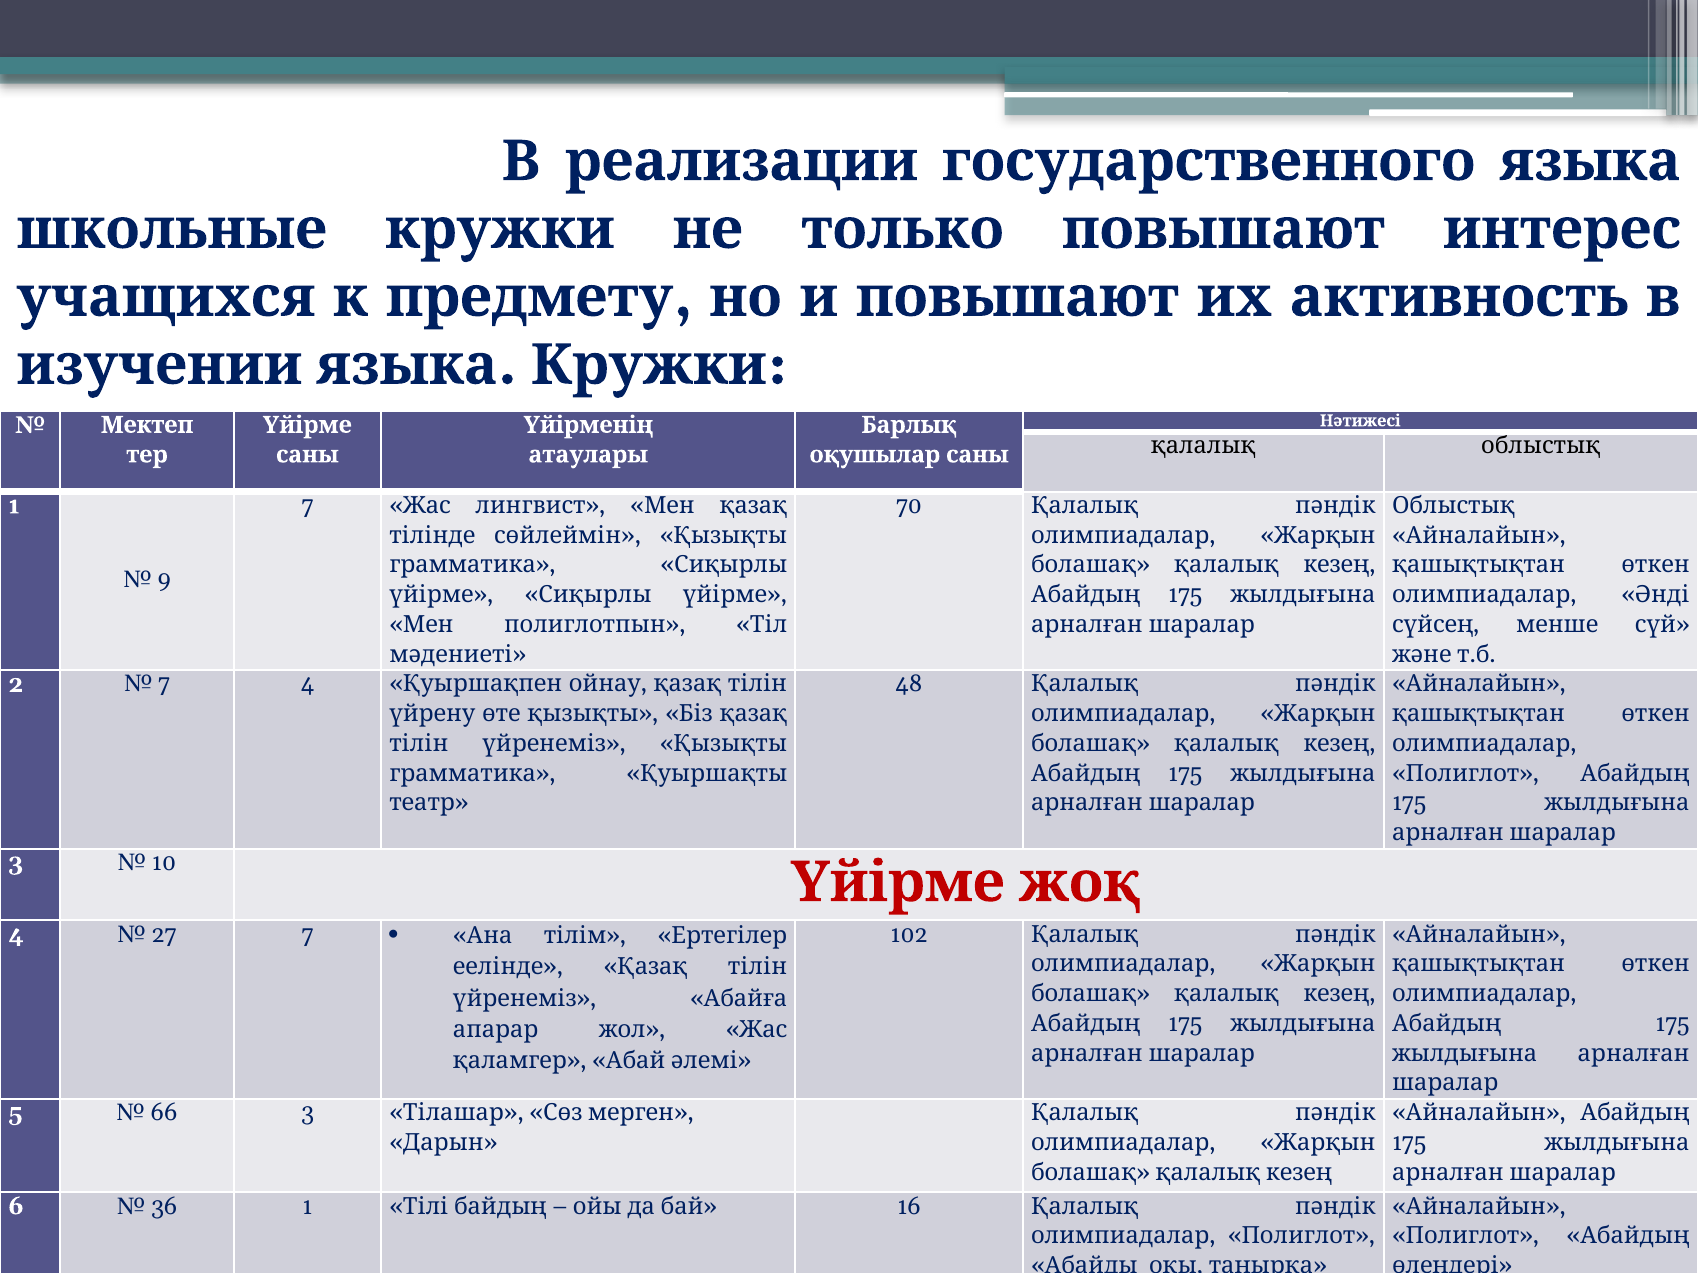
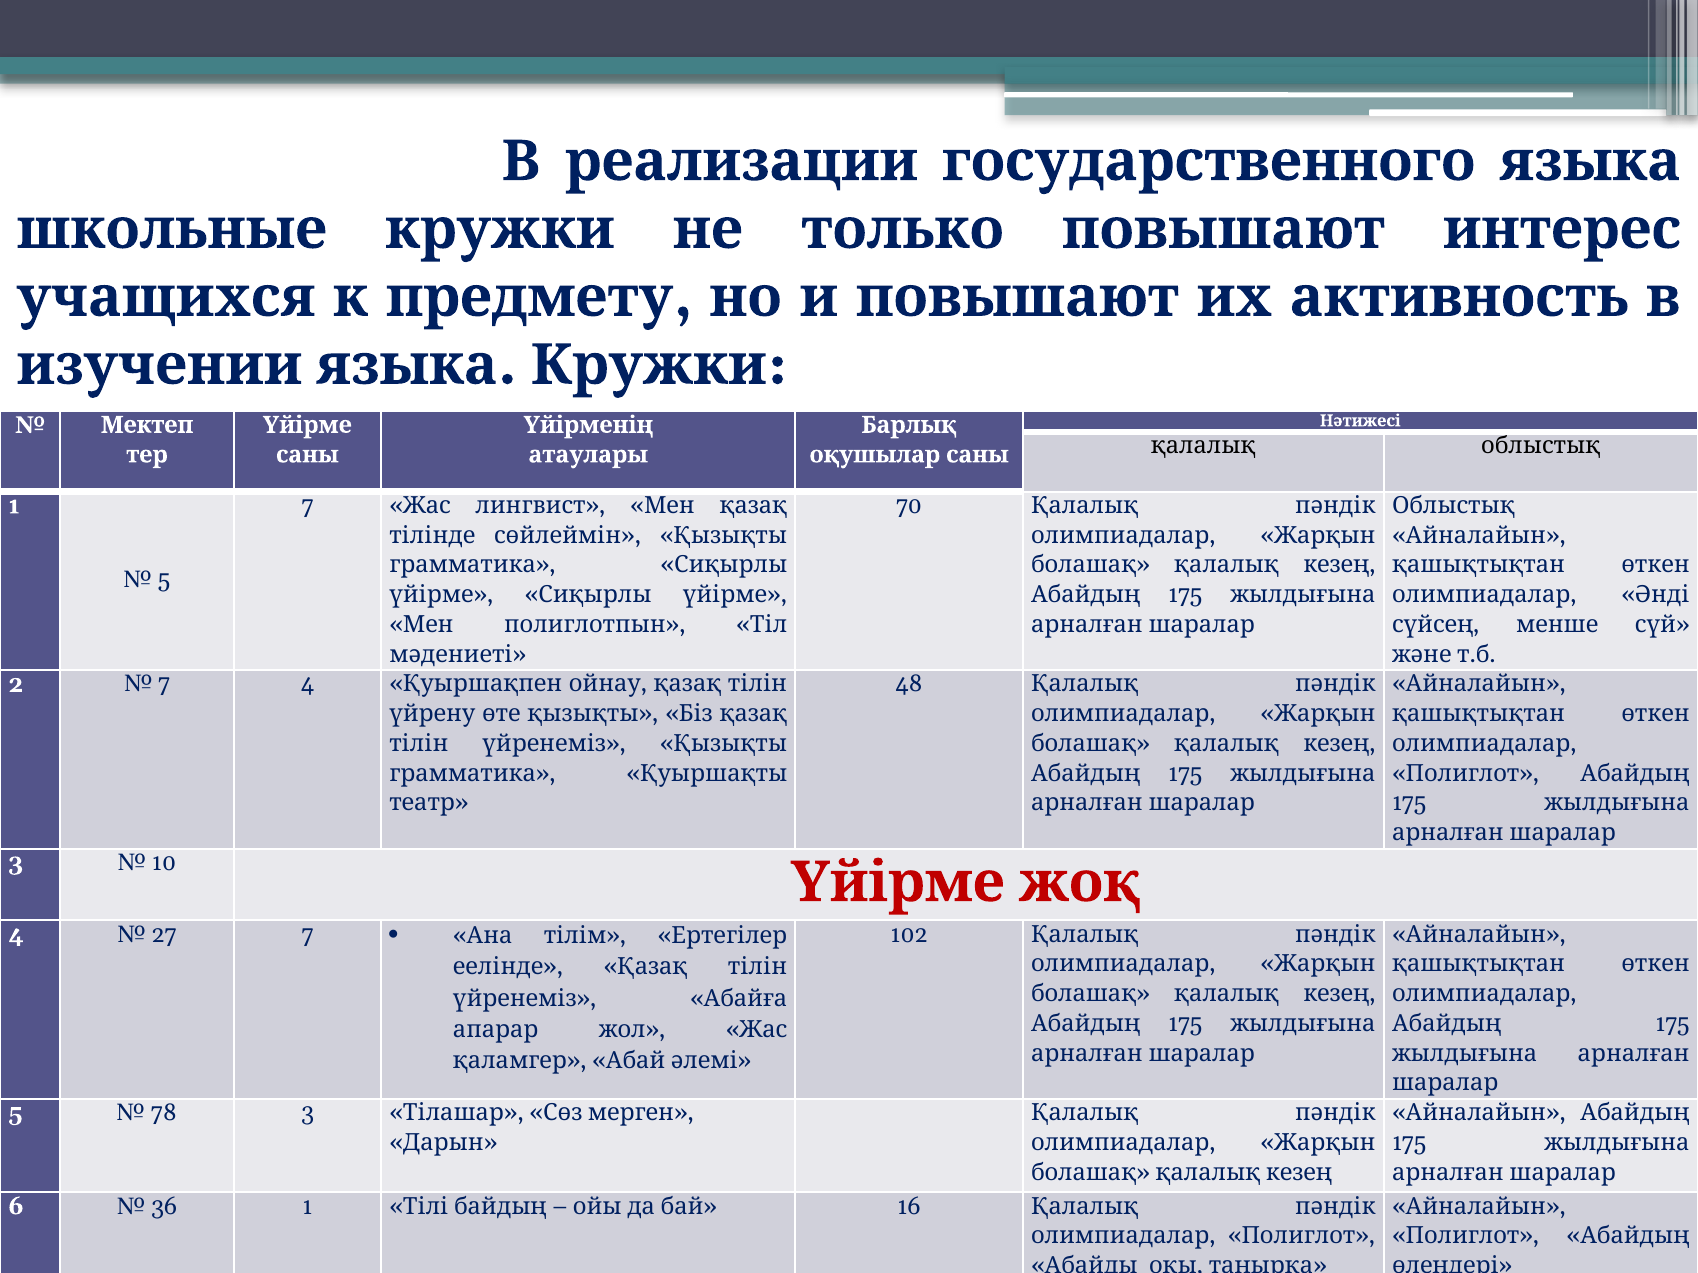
9: 9 -> 5 (164, 580)
66: 66 -> 78 (164, 1113)
